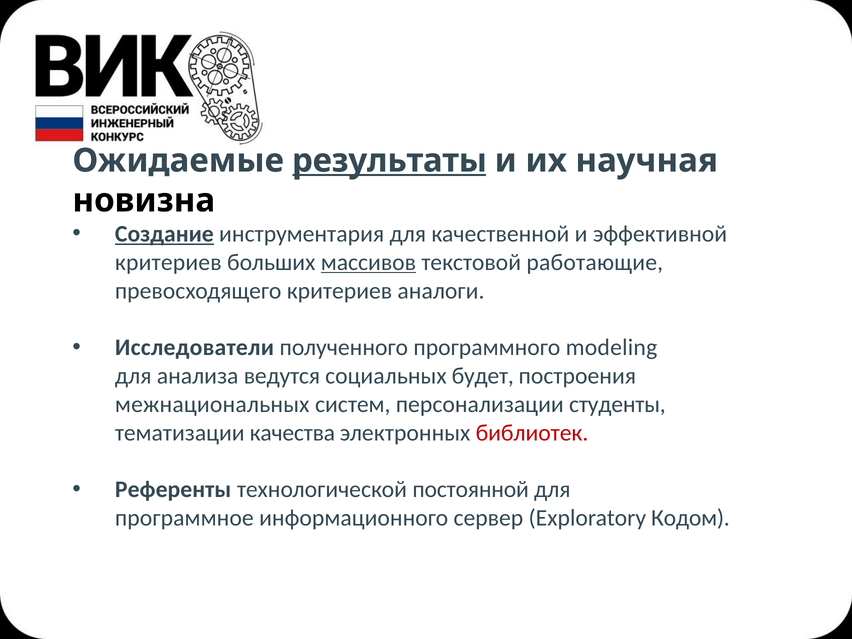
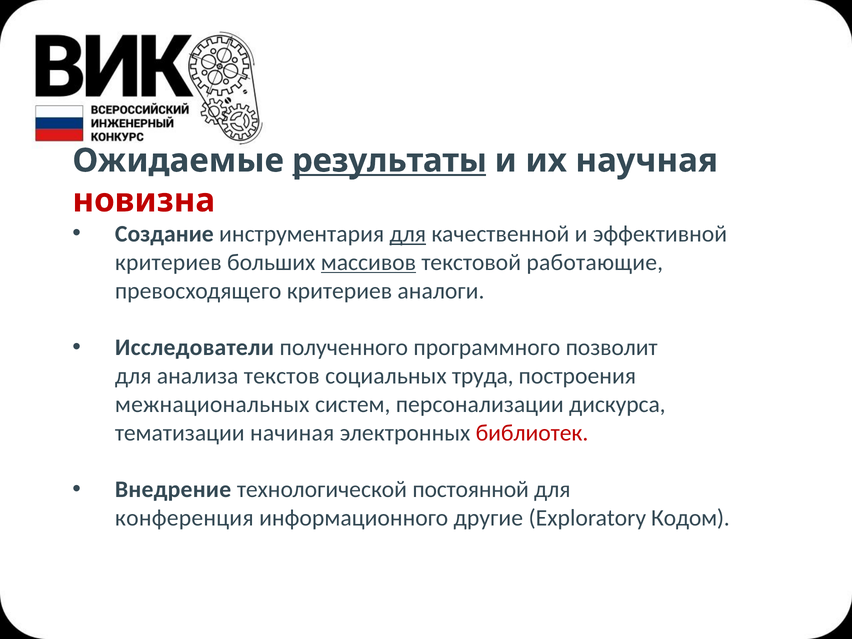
новизна colour: black -> red (144, 200)
Создание underline: present -> none (164, 234)
для underline: none -> present (408, 234)
modeling: modeling -> позволит (612, 348)
ведутся: ведутся -> текстов (282, 376)
будет: будет -> труда (483, 376)
студенты: студенты -> дискурса (617, 404)
качества: качества -> начиная (292, 433)
Референты: Референты -> Внедрение (173, 490)
программное: программное -> конференция (184, 518)
сервер: сервер -> другие (488, 518)
